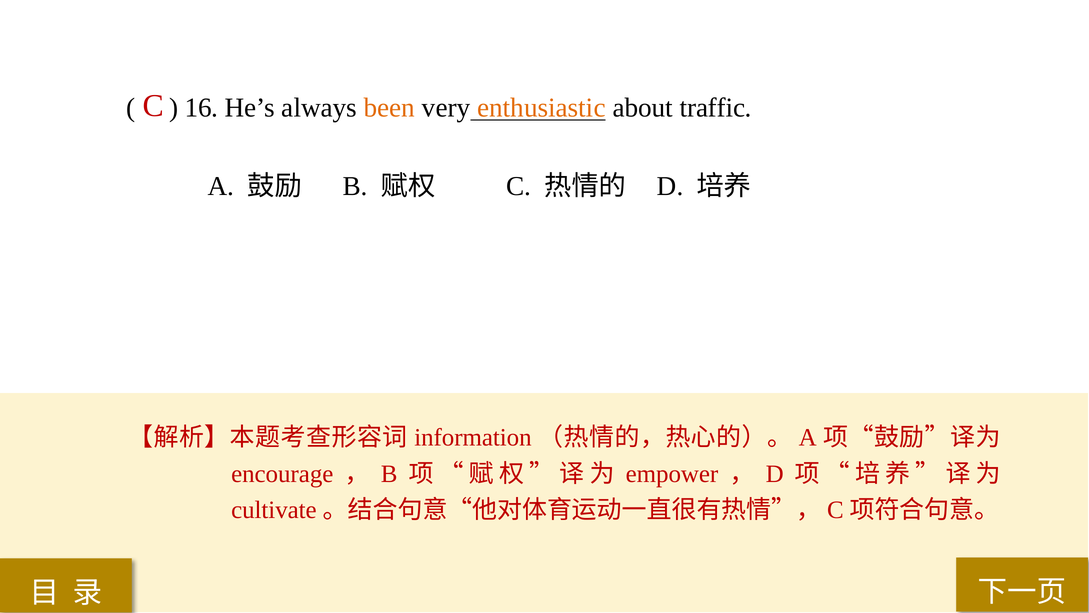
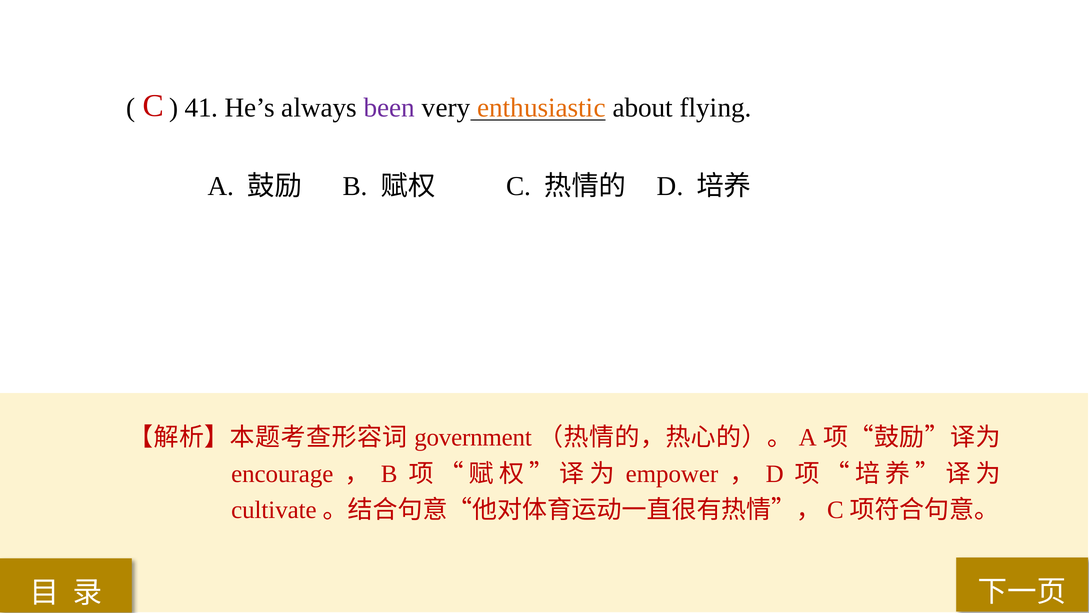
16: 16 -> 41 (202, 108)
been colour: orange -> purple (389, 108)
traffic: traffic -> flying (716, 108)
information: information -> government (473, 437)
